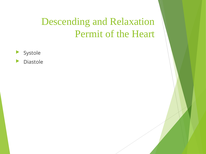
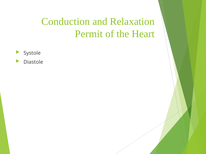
Descending: Descending -> Conduction (66, 22)
